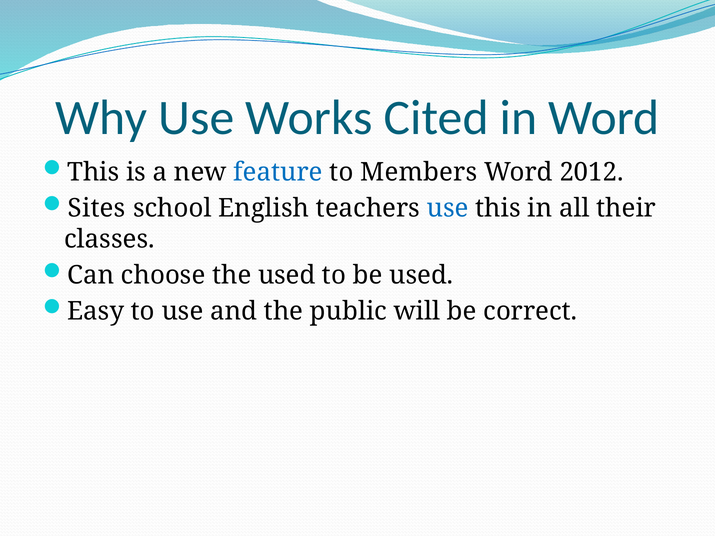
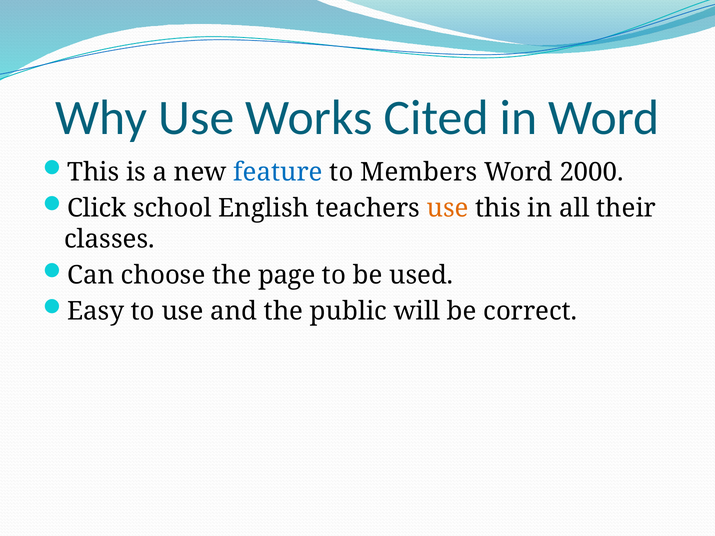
2012: 2012 -> 2000 (592, 172)
Sites: Sites -> Click (97, 208)
use colour: blue -> orange (448, 208)
the used: used -> page (287, 275)
